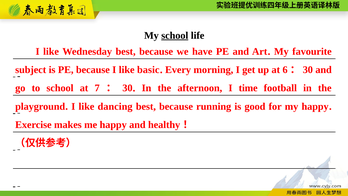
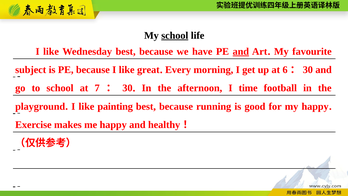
and underline: none -> present (241, 51)
basic: basic -> great (148, 70)
dancing: dancing -> painting (115, 106)
